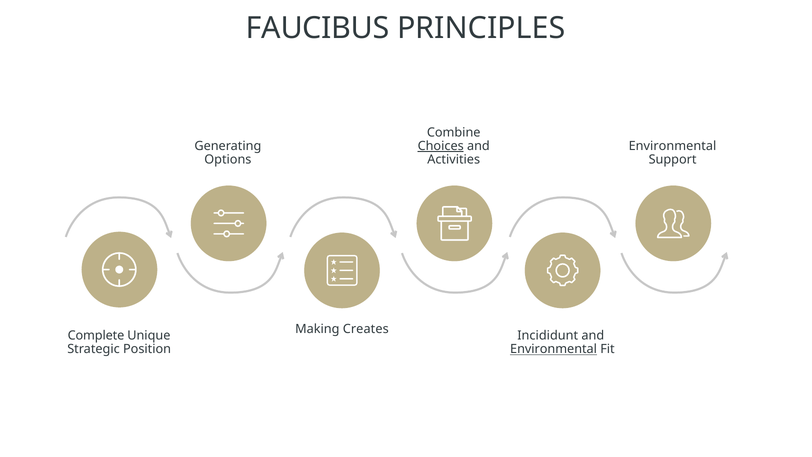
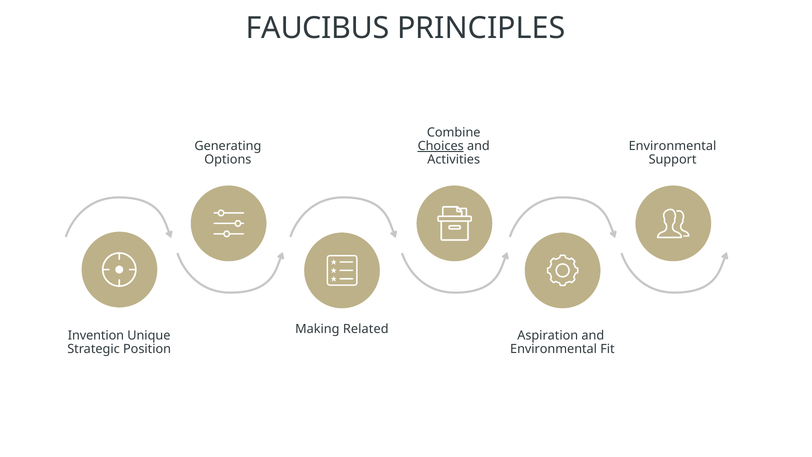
Creates: Creates -> Related (366, 329)
Complete: Complete -> Invention (96, 335)
Incididunt: Incididunt -> Aspiration (548, 335)
Environmental underline: present -> none (554, 349)
